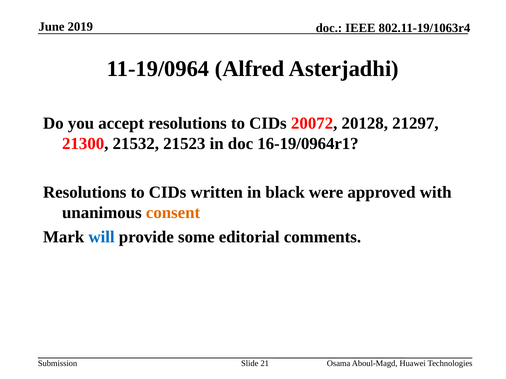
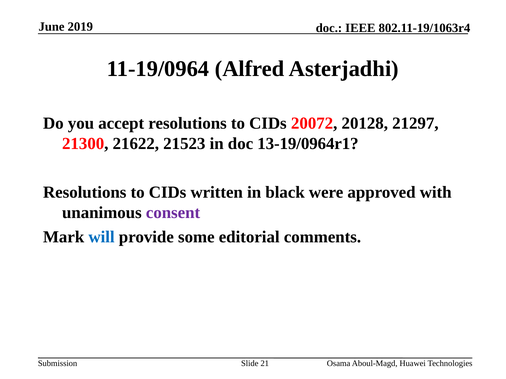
21532: 21532 -> 21622 (136, 144)
16-19/0964r1: 16-19/0964r1 -> 13-19/0964r1 (308, 144)
consent colour: orange -> purple (173, 213)
